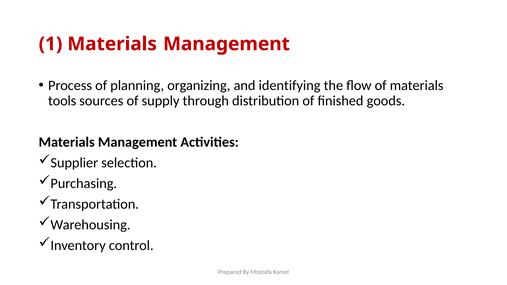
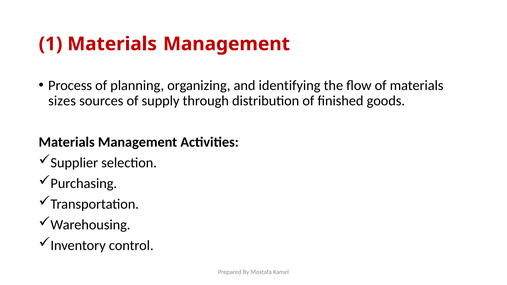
tools: tools -> sizes (62, 101)
